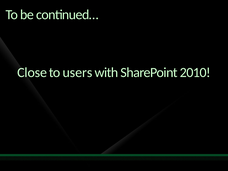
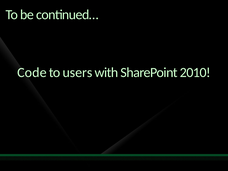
Close: Close -> Code (32, 73)
